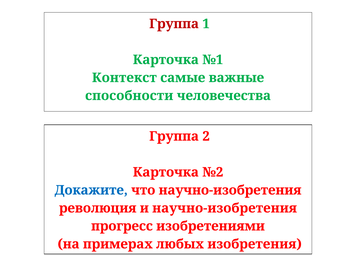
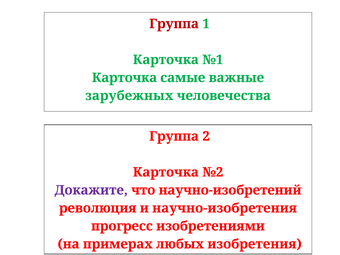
Контекст: Контекст -> Карточка (124, 78)
способности: способности -> зарубежных (129, 96)
Докажите colour: blue -> purple (91, 190)
что научно-изобретения: научно-изобретения -> научно-изобретений (230, 190)
